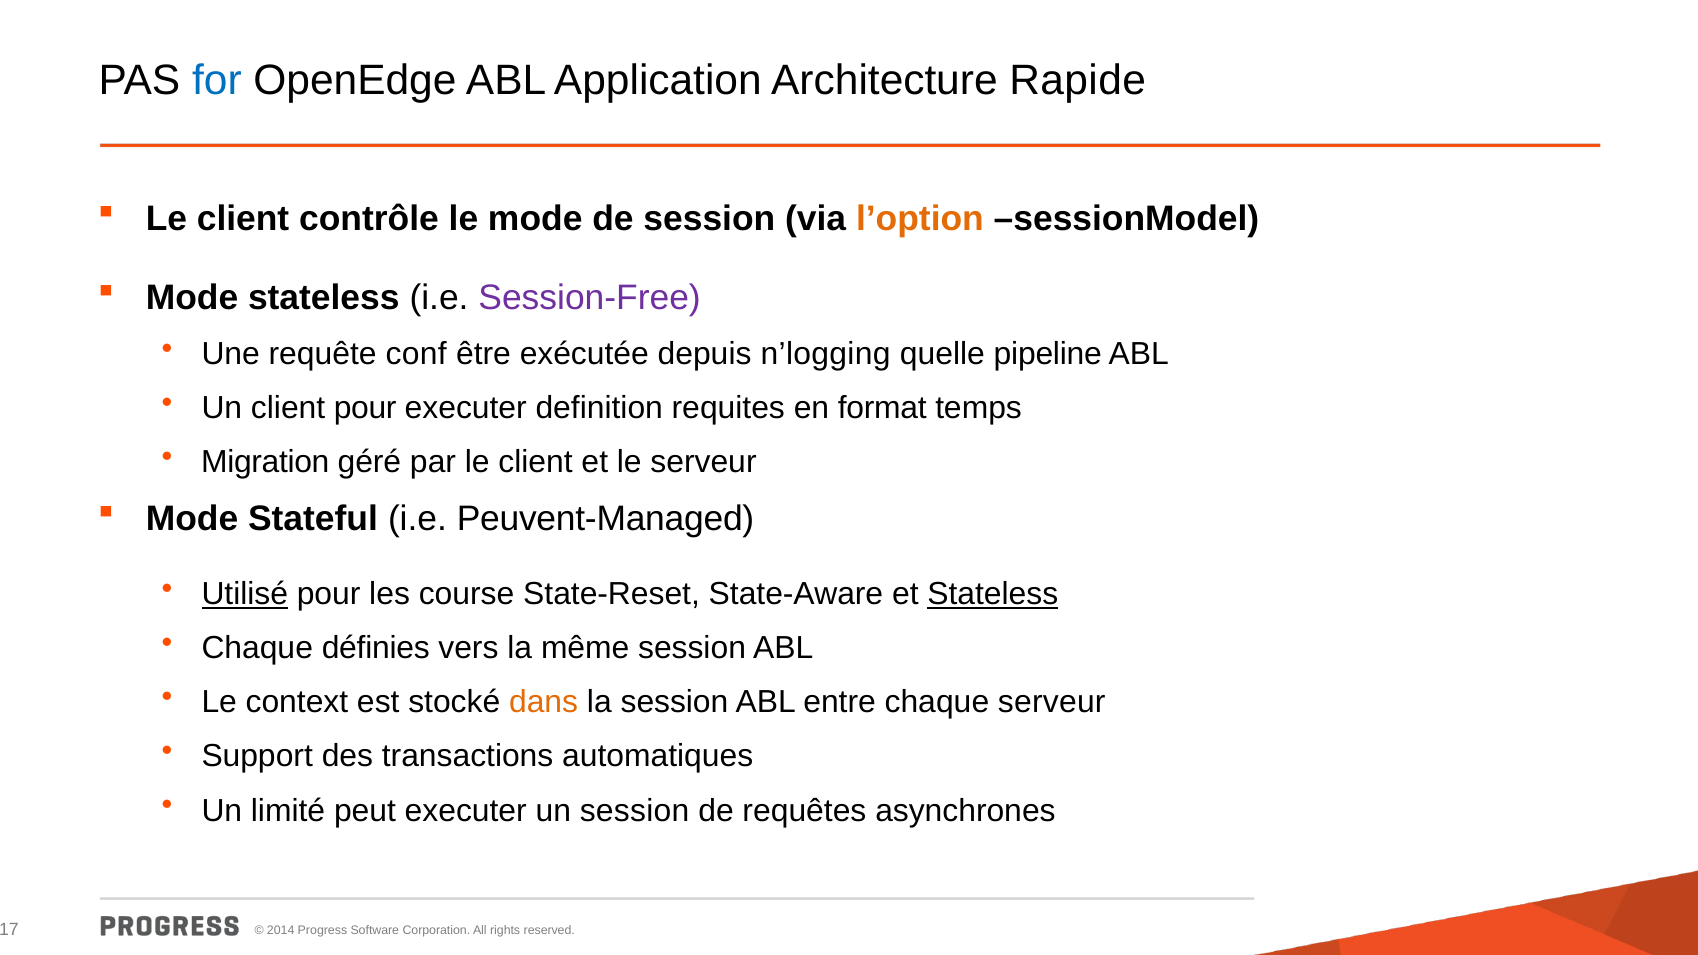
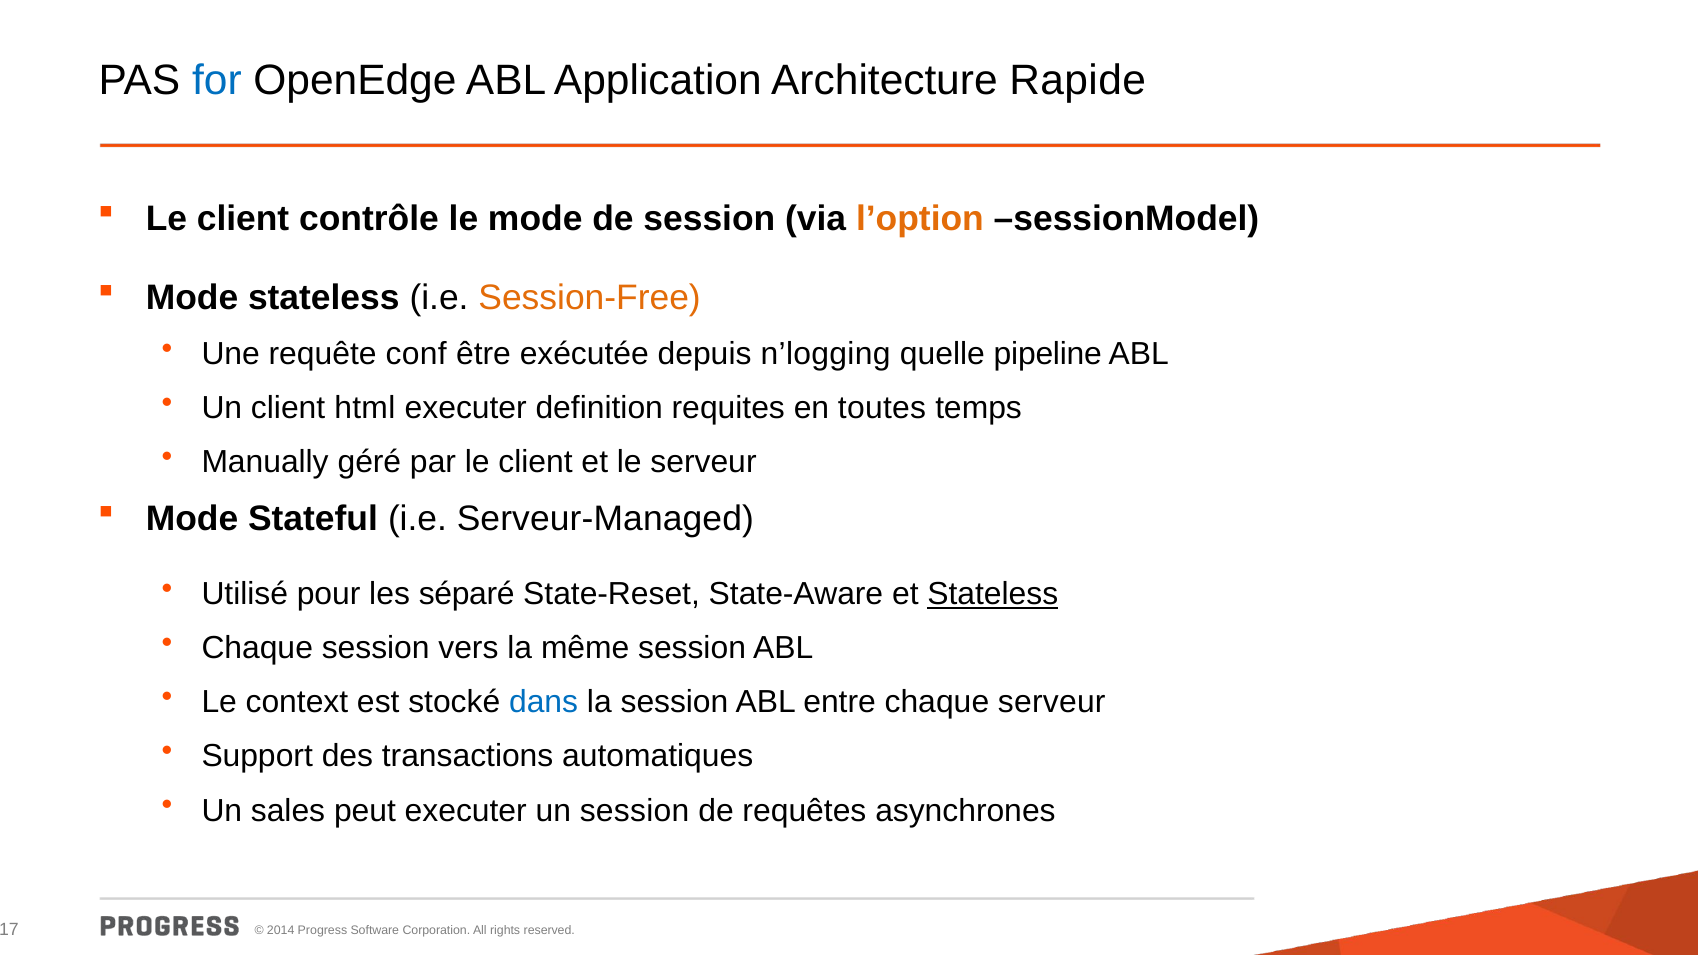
Session-Free colour: purple -> orange (590, 298)
client pour: pour -> html (365, 408)
format: format -> toutes (882, 408)
Migration: Migration -> Manually (265, 463)
Peuvent-Managed: Peuvent-Managed -> Serveur-Managed (605, 519)
Utilisé underline: present -> none (245, 594)
course: course -> séparé (467, 594)
Chaque définies: définies -> session (376, 648)
dans colour: orange -> blue (544, 703)
limité: limité -> sales (288, 811)
